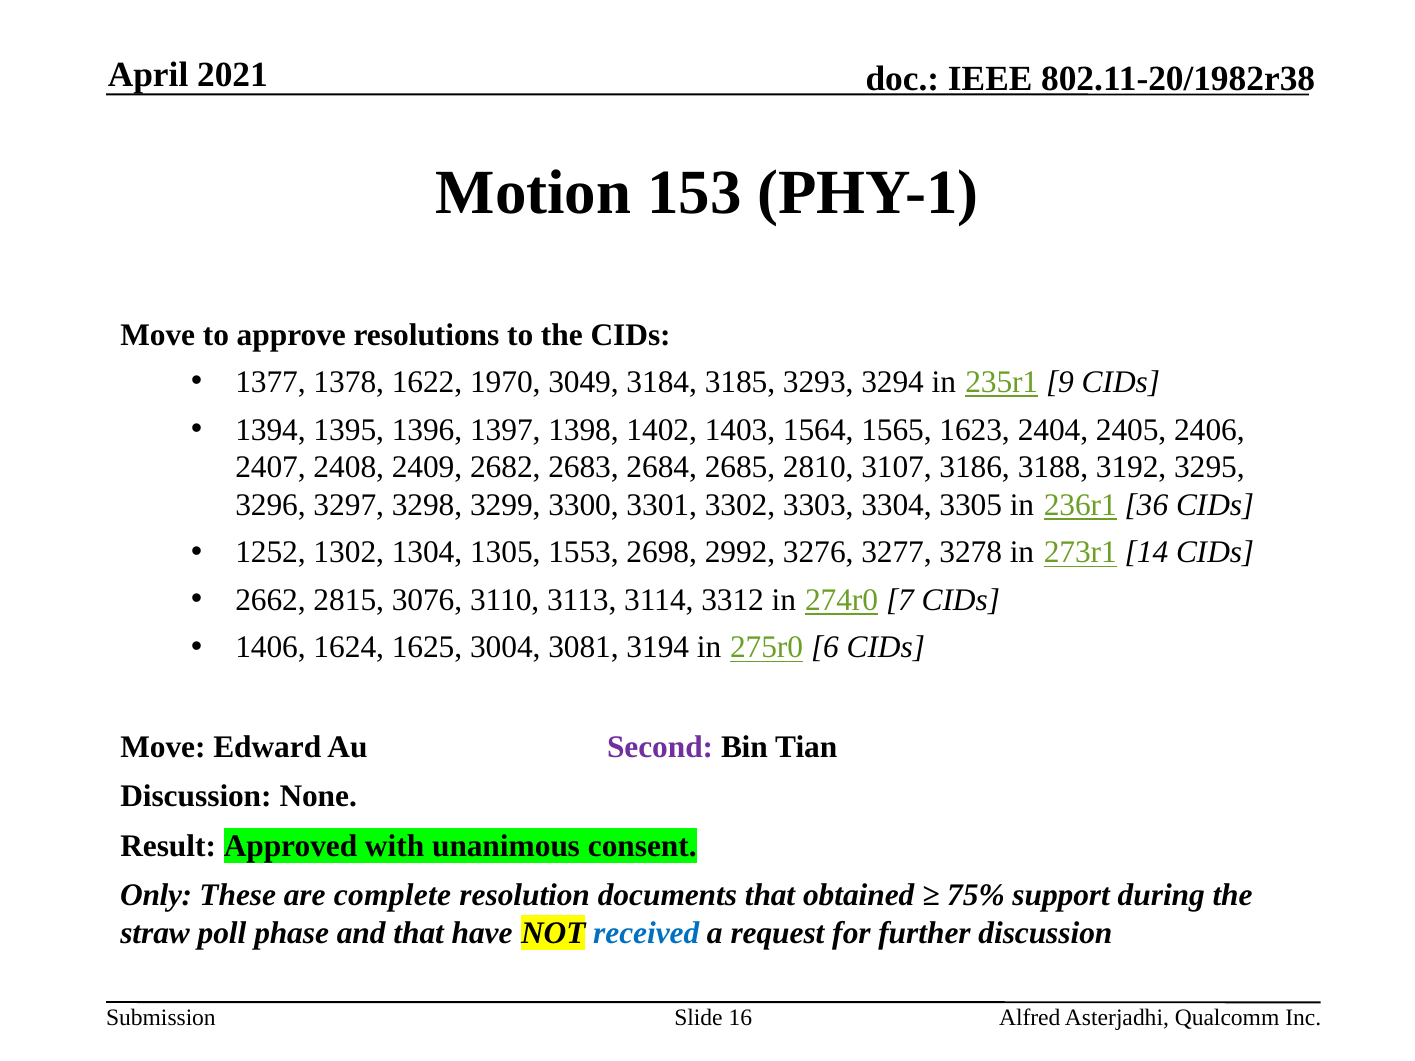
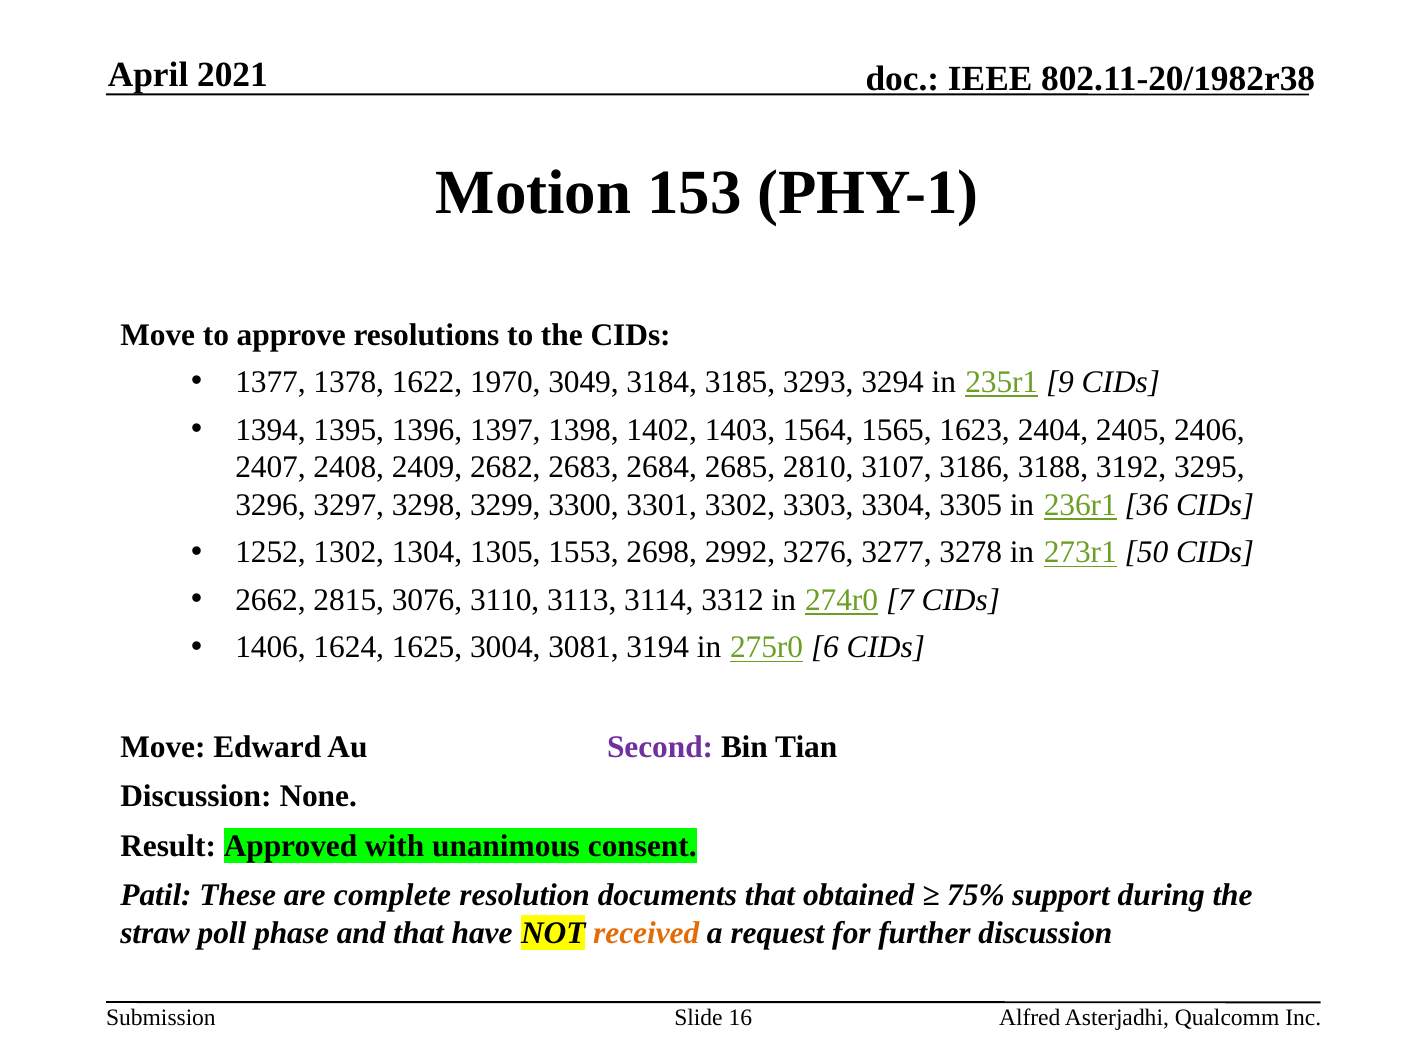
14: 14 -> 50 (1146, 553)
Only: Only -> Patil (156, 895)
received colour: blue -> orange (646, 933)
